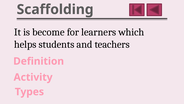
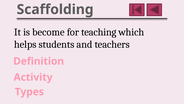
learners: learners -> teaching (99, 32)
